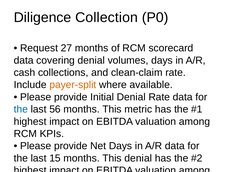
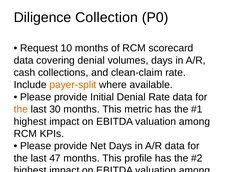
27: 27 -> 10 (66, 48)
the colour: blue -> orange (21, 109)
56: 56 -> 30 (55, 109)
15: 15 -> 47 (55, 158)
This denial: denial -> profile (138, 158)
